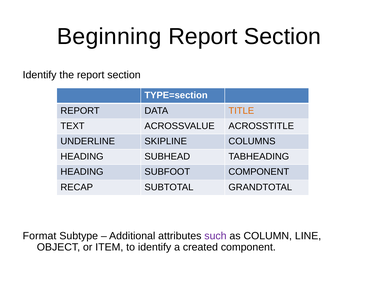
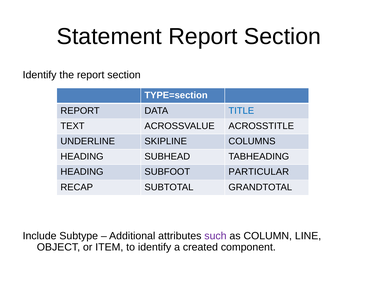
Beginning: Beginning -> Statement (109, 37)
TITLE colour: orange -> blue (241, 111)
SUBFOOT COMPONENT: COMPONENT -> PARTICULAR (259, 172)
Format: Format -> Include (40, 236)
